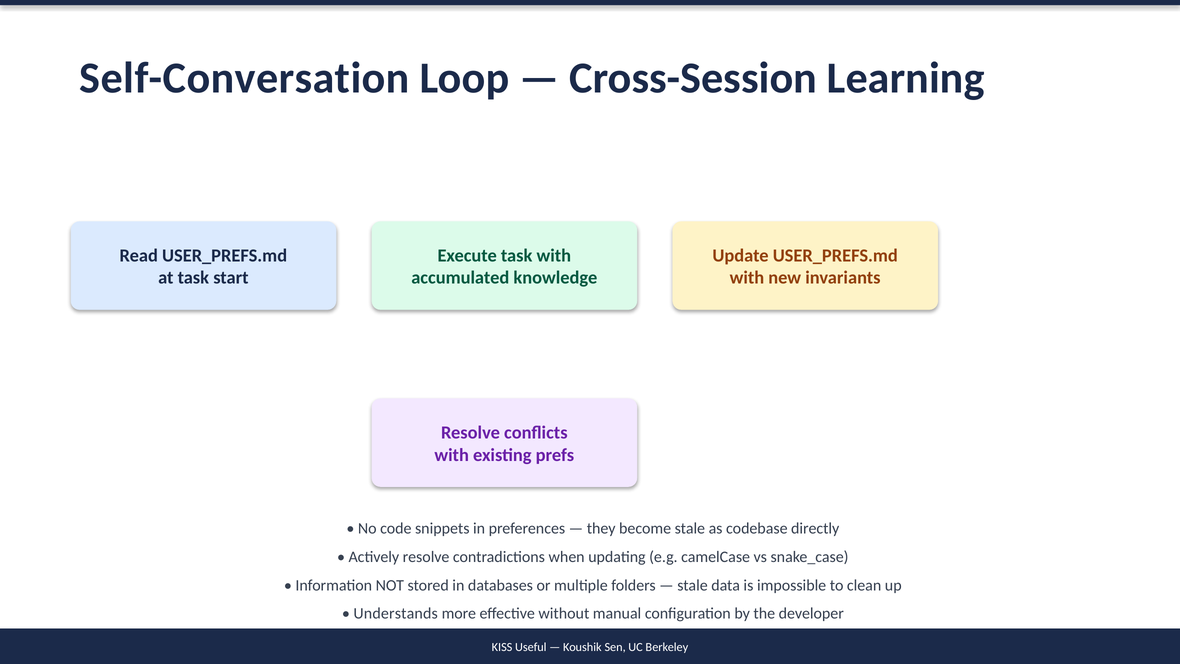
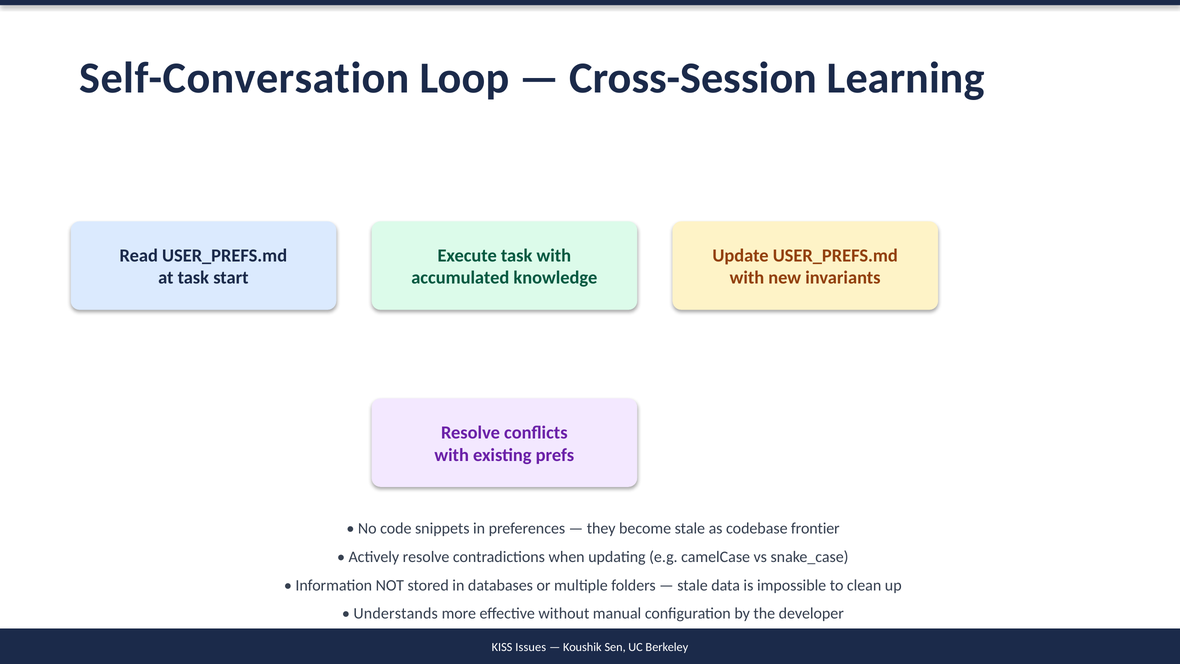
directly: directly -> frontier (815, 528)
Useful: Useful -> Issues (531, 647)
